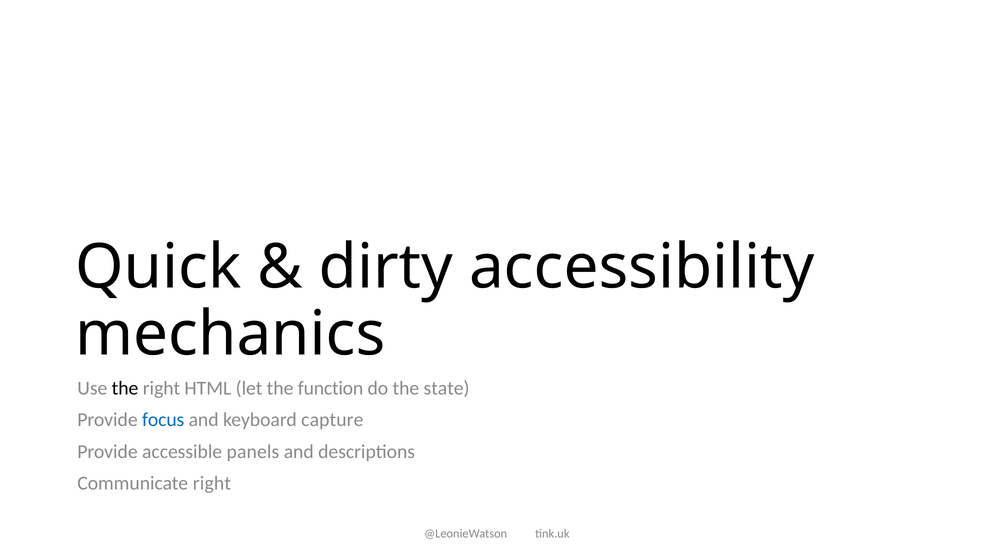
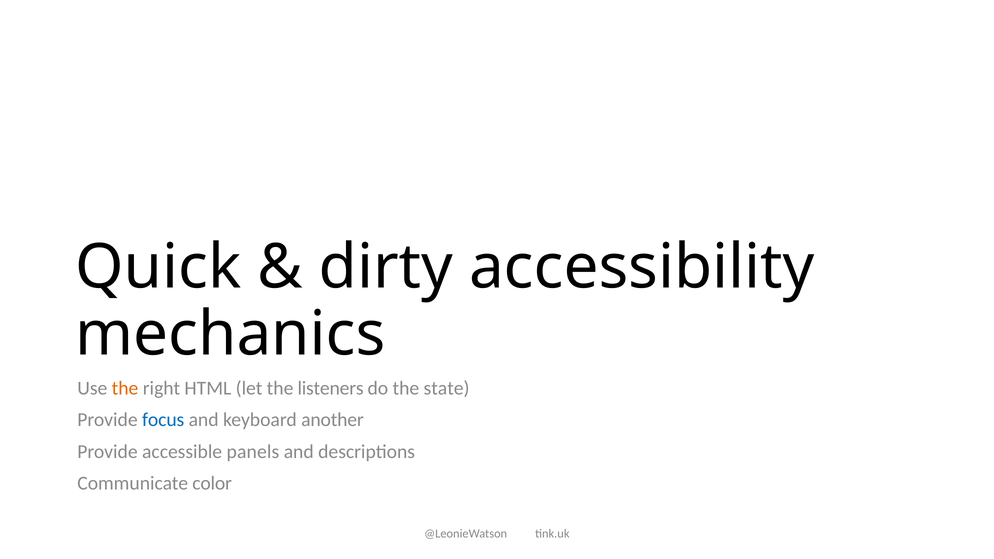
the colour: black -> orange (125, 388)
function: function -> listeners (331, 388)
capture: capture -> another (333, 420)
Communicate right: right -> color (212, 483)
